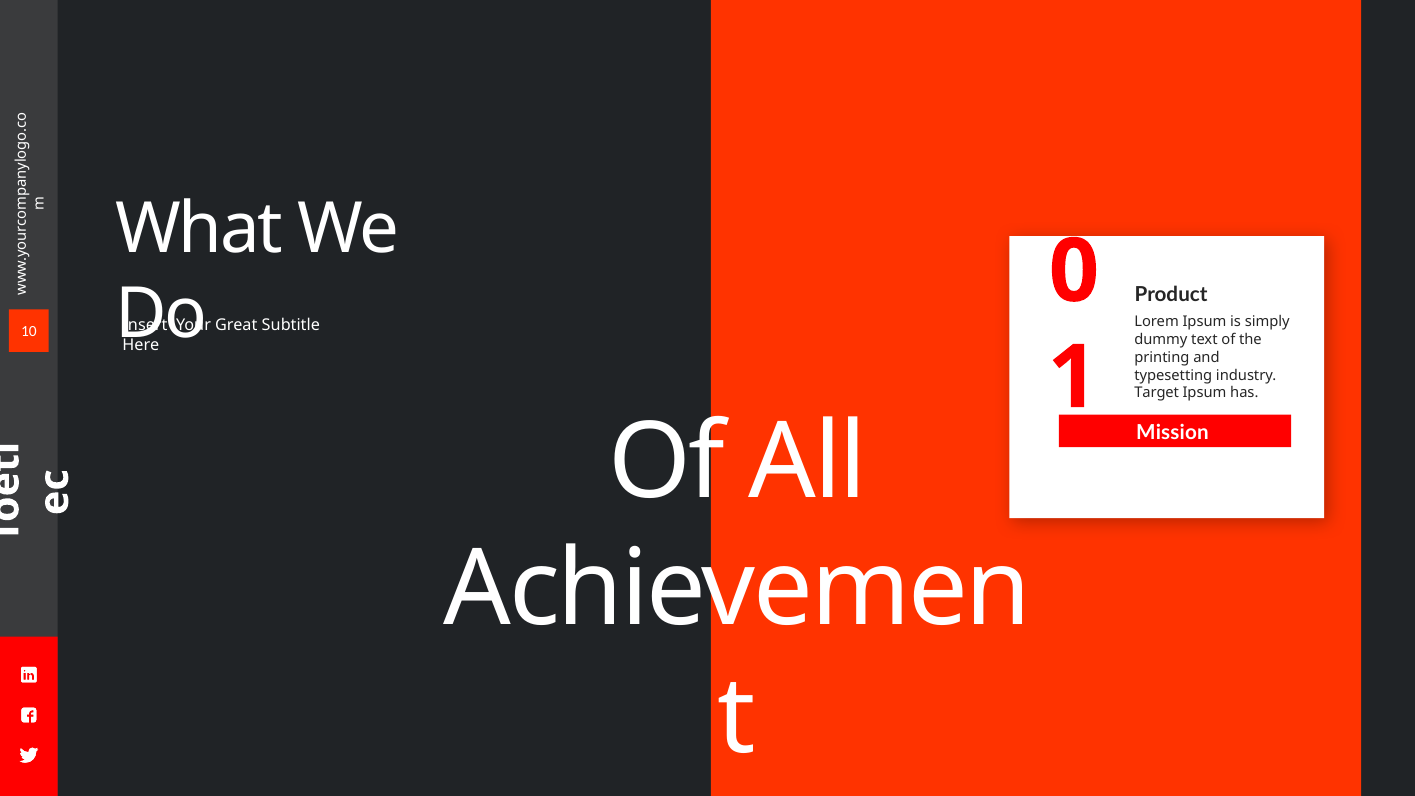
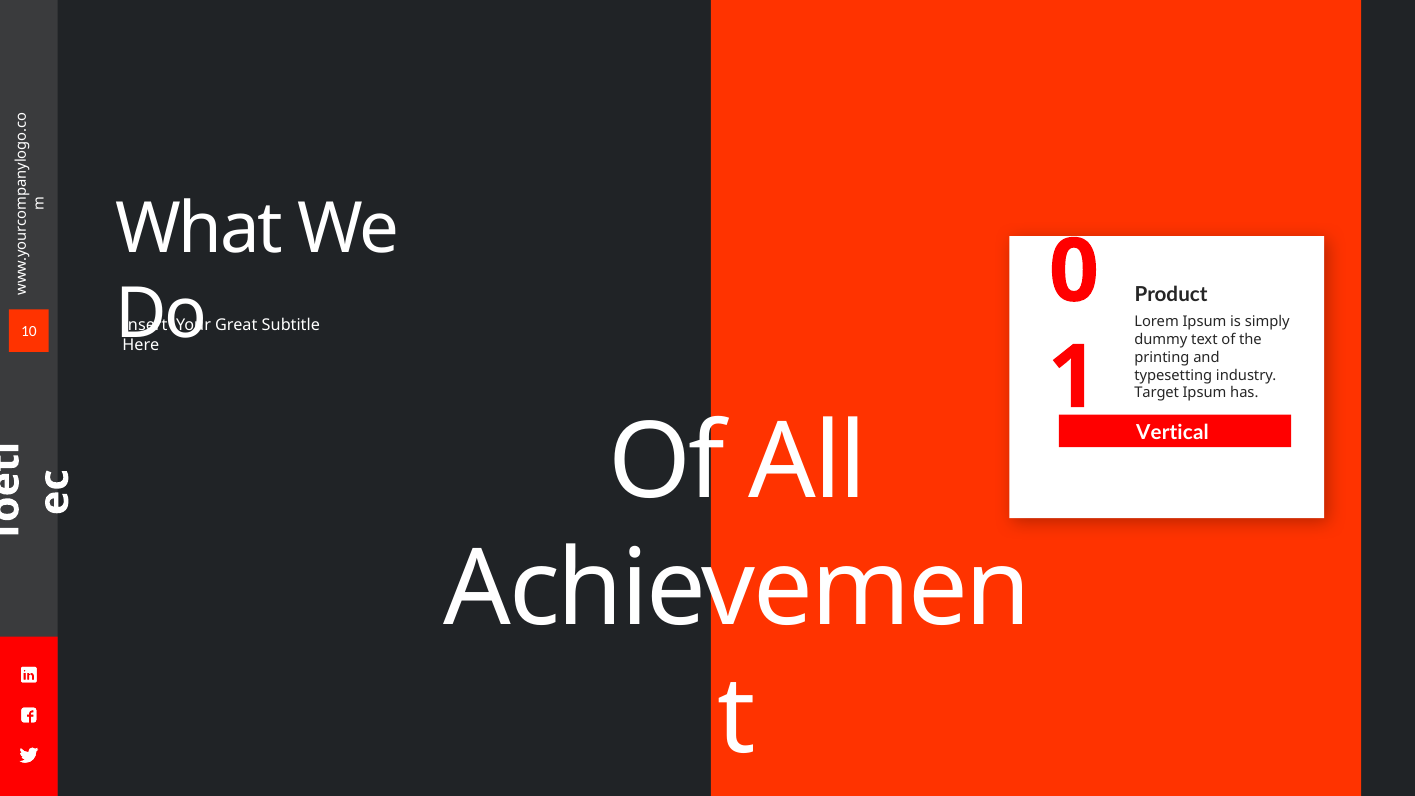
Mission: Mission -> Vertical (1172, 432)
